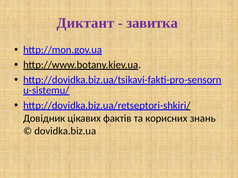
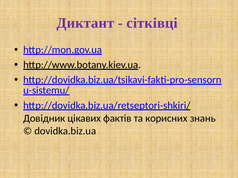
завитка: завитка -> сітківці (152, 23)
